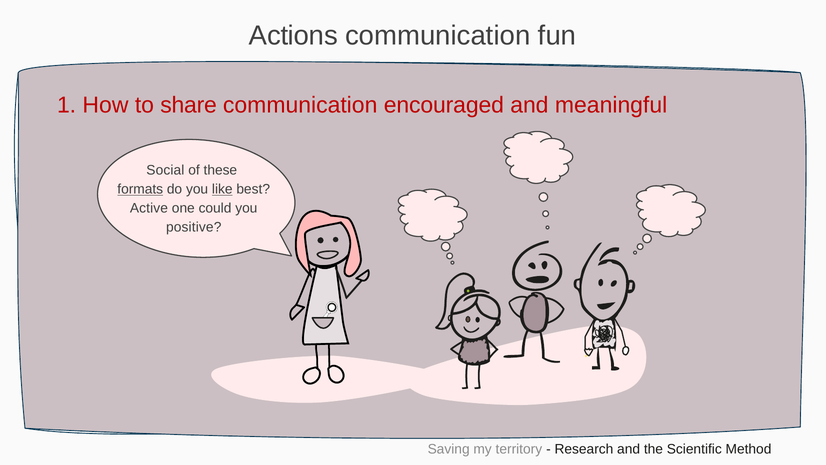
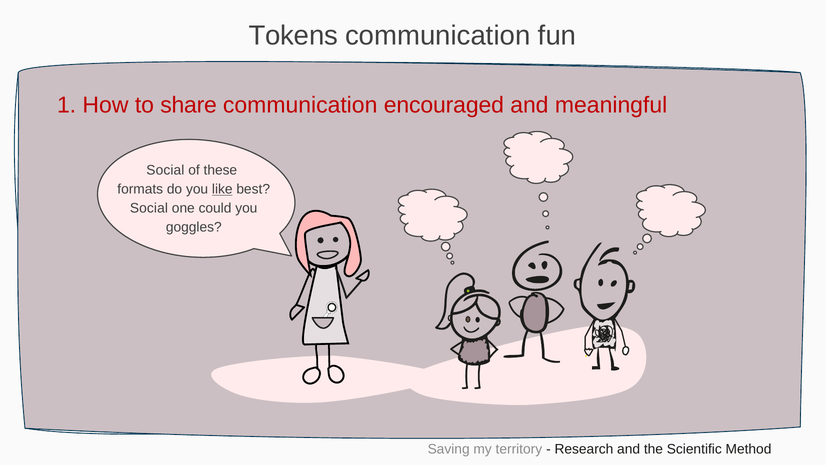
Actions: Actions -> Tokens (293, 35)
formats underline: present -> none (140, 189)
Active: Active -> Social (149, 208)
positive: positive -> goggles (194, 227)
